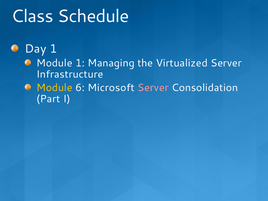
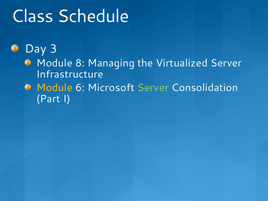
Day 1: 1 -> 3 (53, 49)
Module 1: 1 -> 8 (80, 63)
Server colour: pink -> light green (153, 88)
